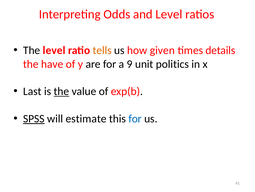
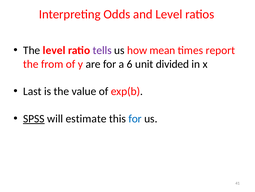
tells colour: orange -> purple (102, 50)
given: given -> mean (162, 50)
details: details -> report (220, 50)
have: have -> from (52, 64)
9: 9 -> 6 (130, 64)
politics: politics -> divided (173, 64)
the underline: present -> none (61, 91)
